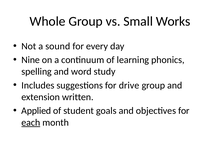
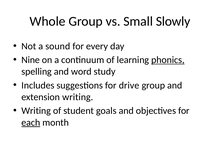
Works: Works -> Slowly (173, 21)
phonics underline: none -> present (168, 60)
extension written: written -> writing (78, 97)
Applied: Applied -> Writing (36, 111)
